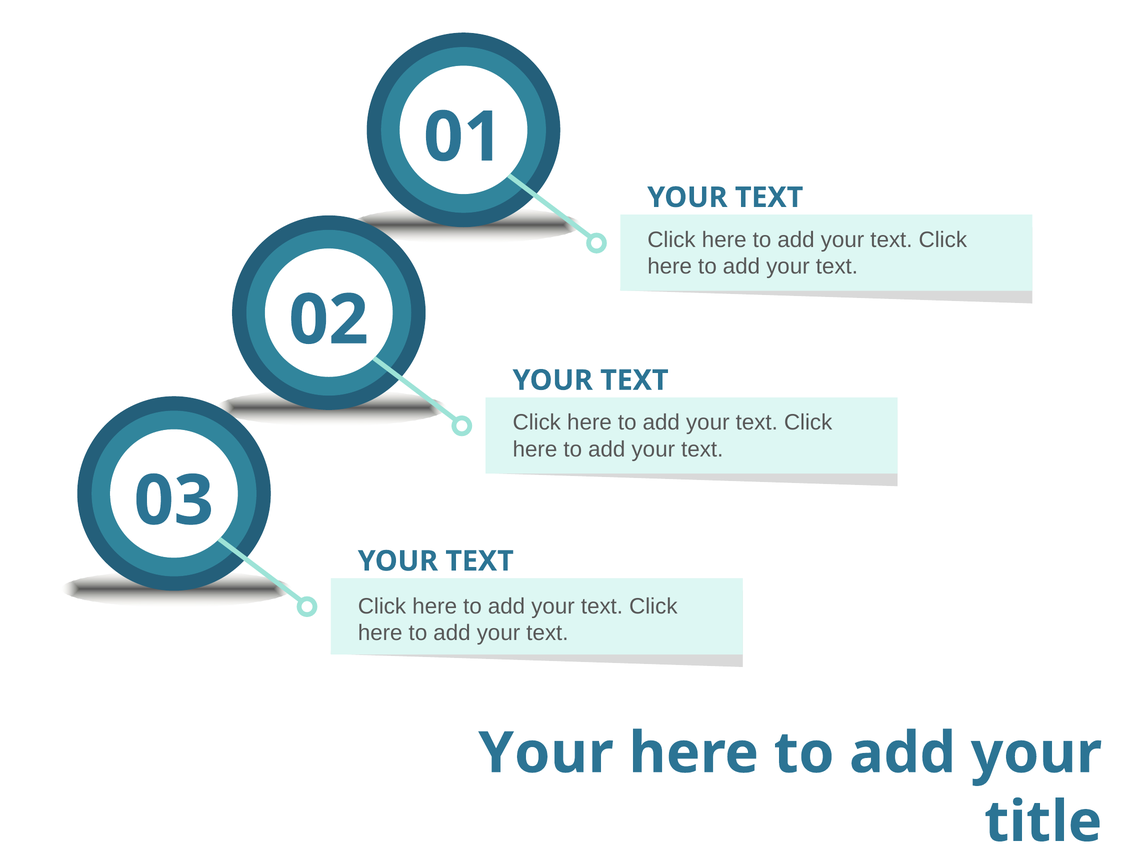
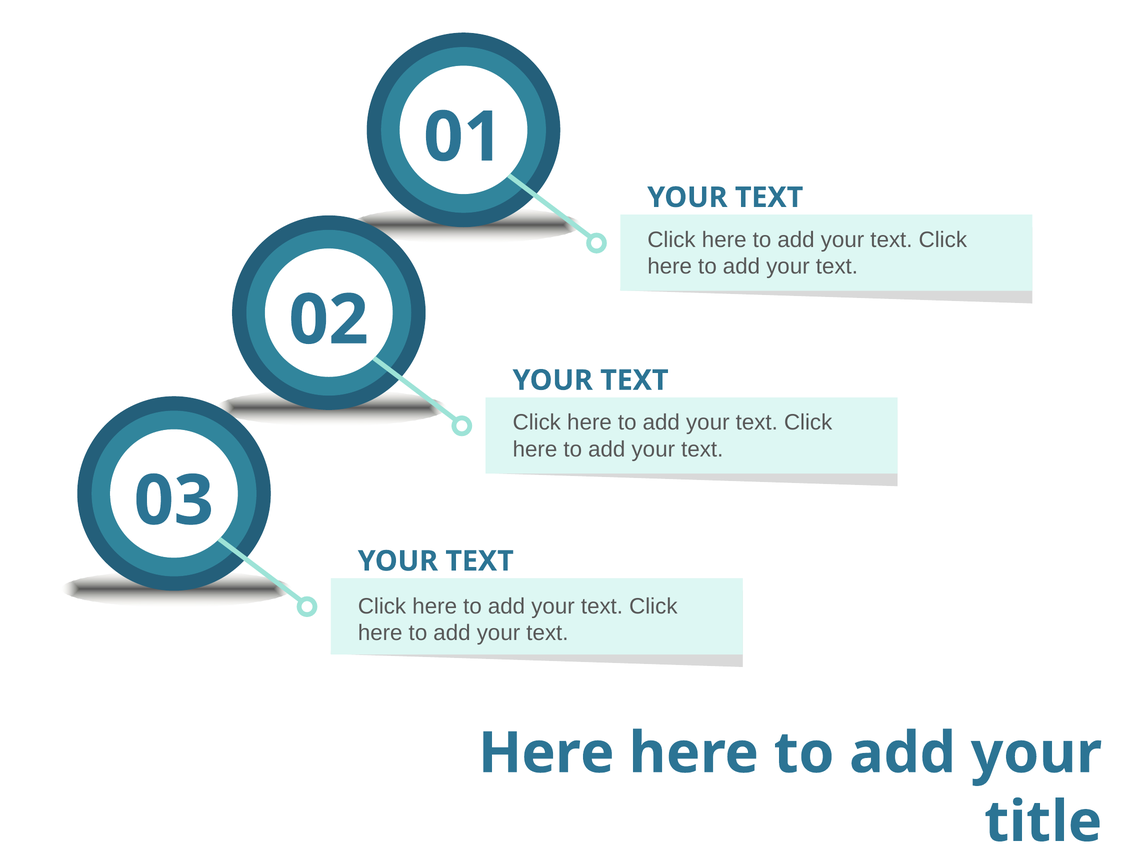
Your: Your -> Here (546, 753)
